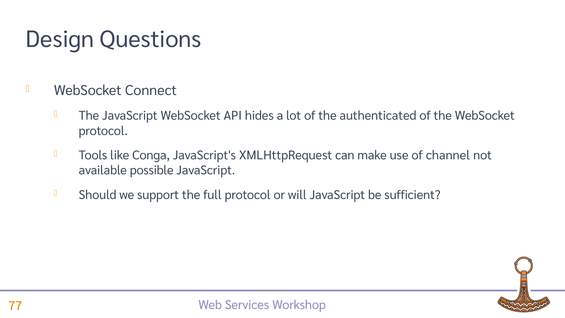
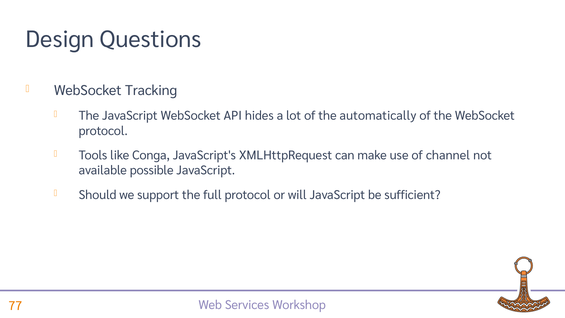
Connect: Connect -> Tracking (151, 90)
authenticated: authenticated -> automatically (378, 116)
